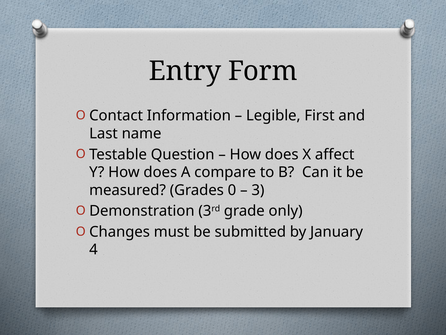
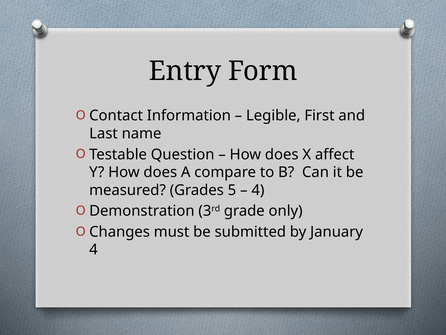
0: 0 -> 5 (232, 190)
3: 3 -> 4 (258, 190)
